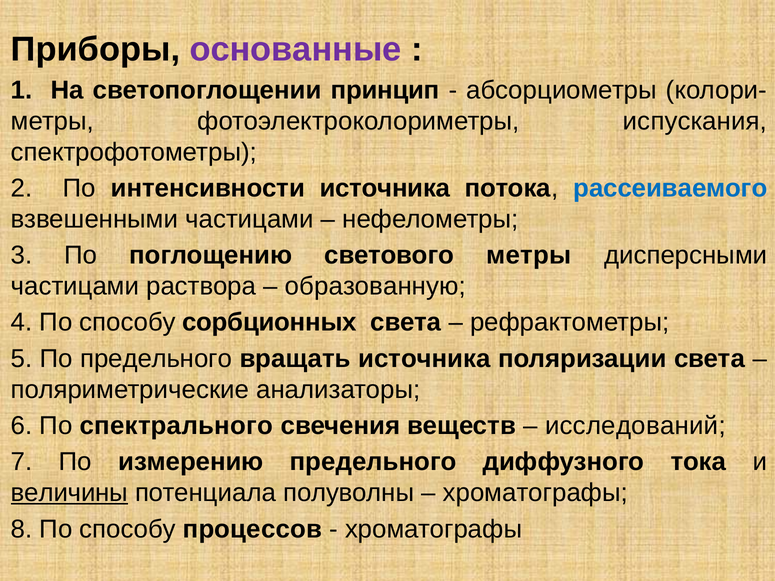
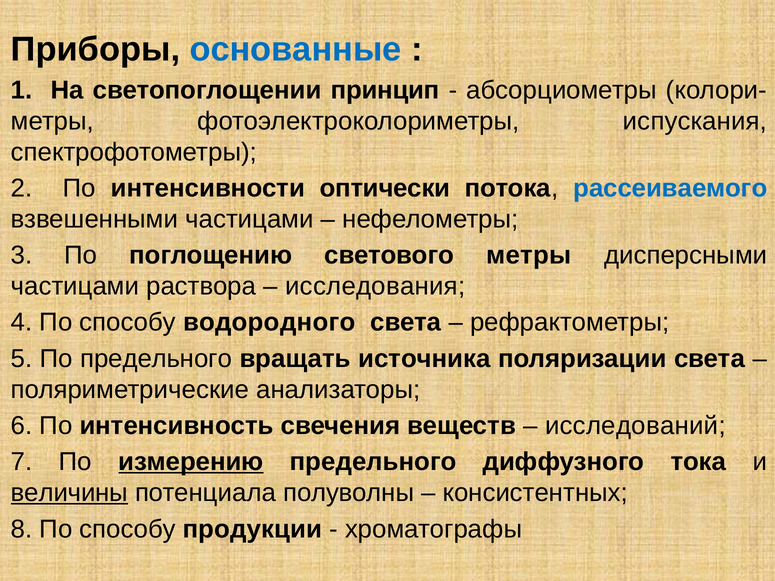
основанные colour: purple -> blue (296, 49)
интенсивности источника: источника -> оптически (385, 188)
образованную: образованную -> исследования (375, 286)
сорбционных: сорбционных -> водородного (269, 323)
спектрального: спектрального -> интенсивность (177, 426)
измерению underline: none -> present (191, 462)
хроматографы: хроматографы -> консистентных (535, 493)
процессов: процессов -> продукции (252, 529)
